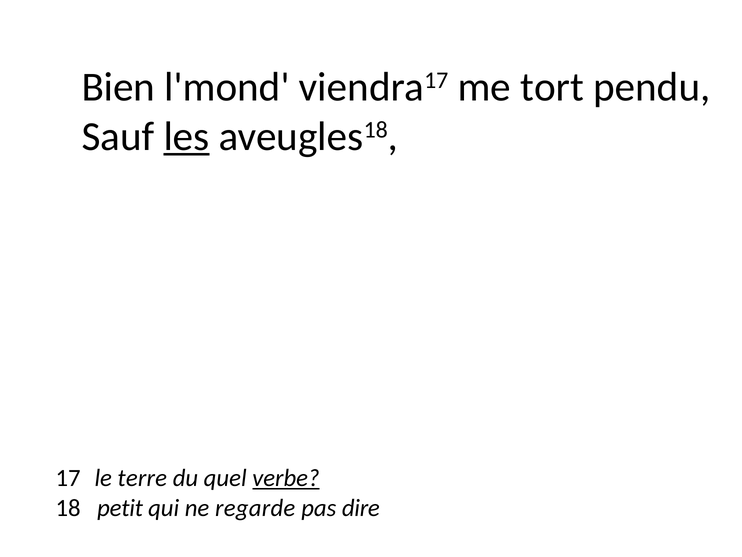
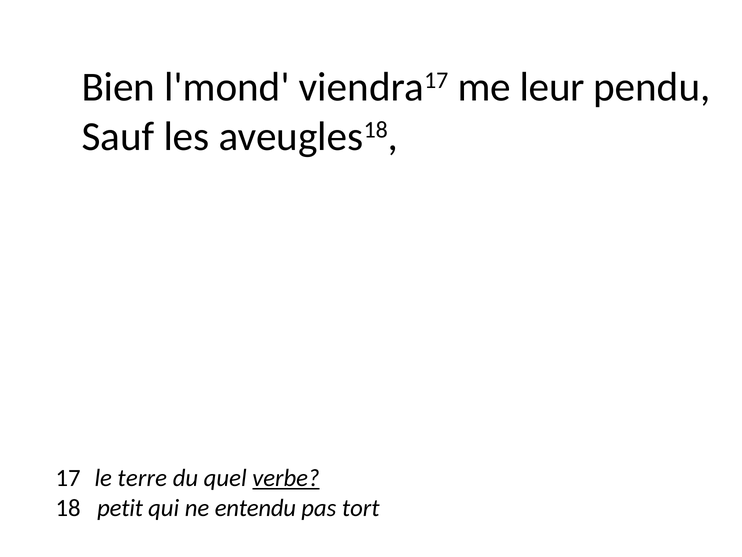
tort: tort -> leur (552, 87)
les underline: present -> none (187, 136)
regarde: regarde -> entendu (255, 507)
dire: dire -> tort (361, 507)
